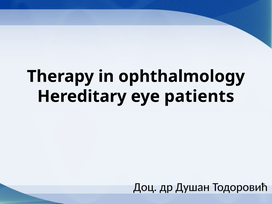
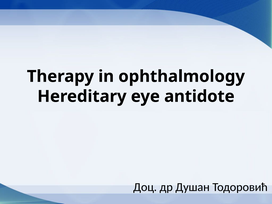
patients: patients -> antidote (199, 96)
